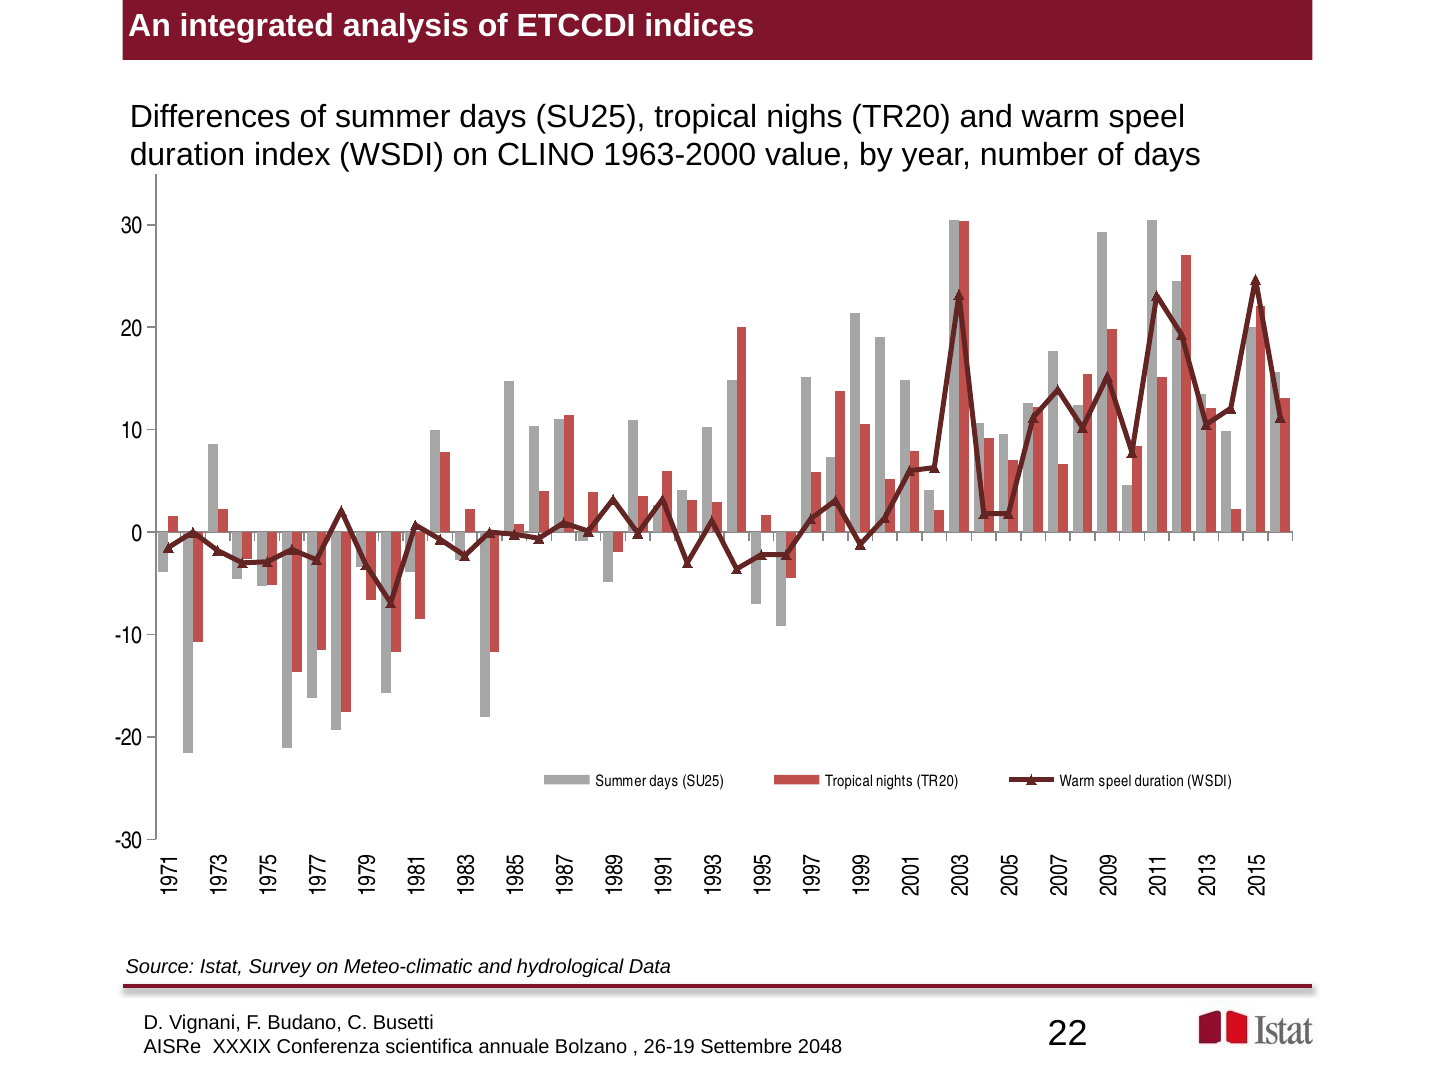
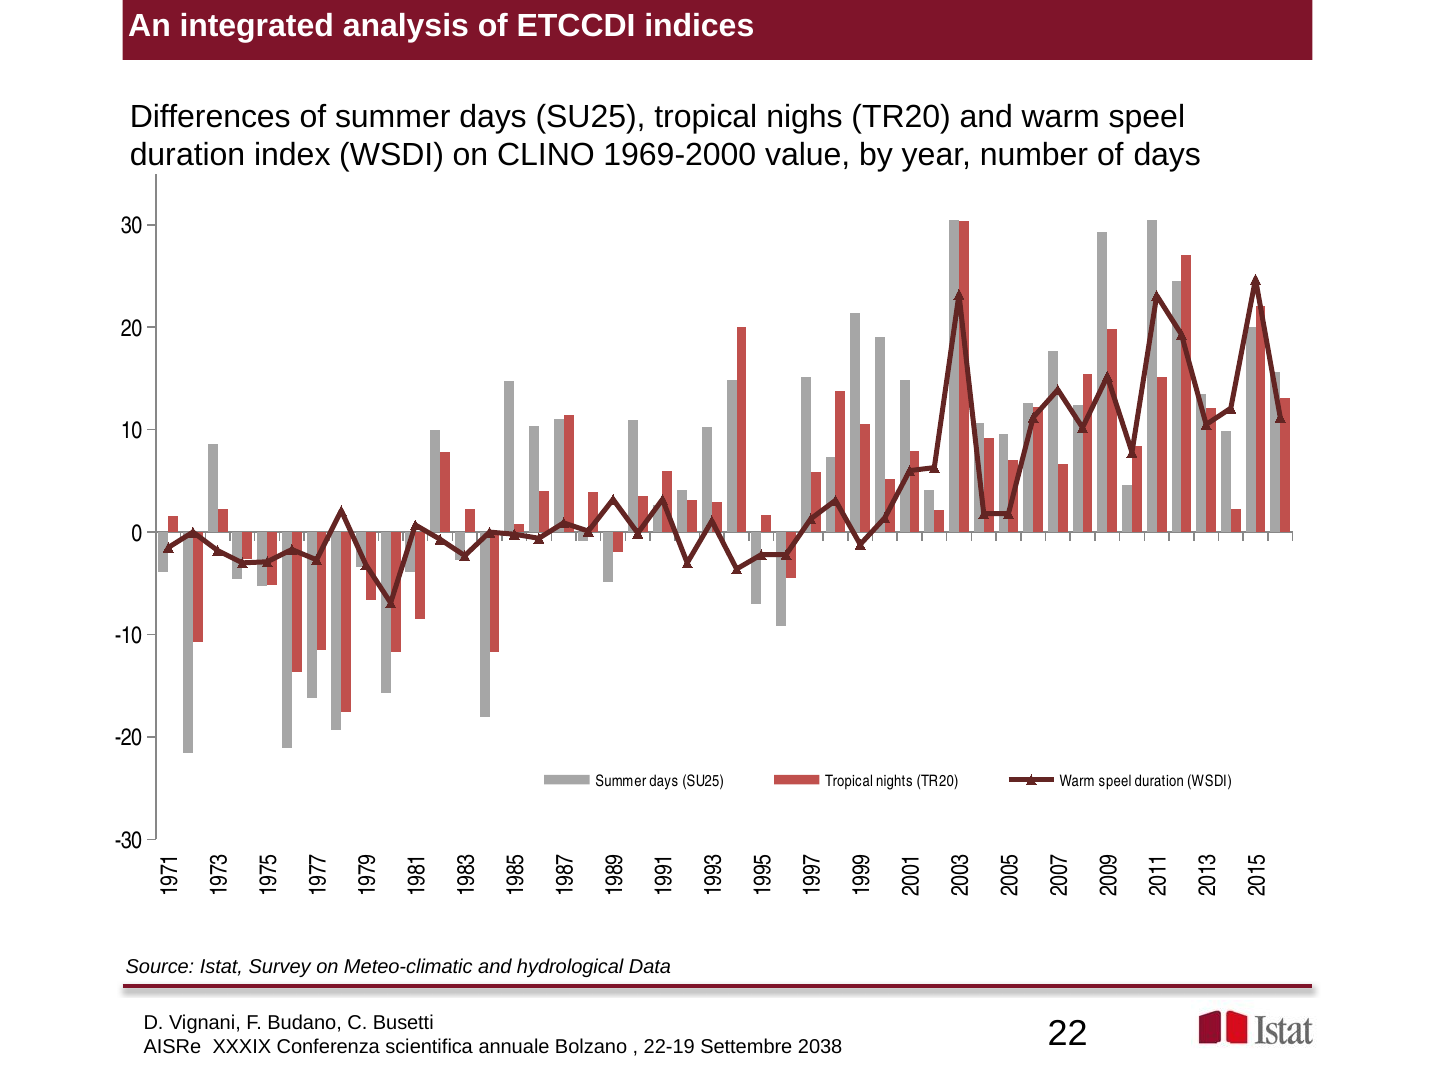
1963-2000: 1963-2000 -> 1969-2000 (680, 155)
26-19: 26-19 -> 22-19 (669, 1047)
2048: 2048 -> 2038 (820, 1047)
